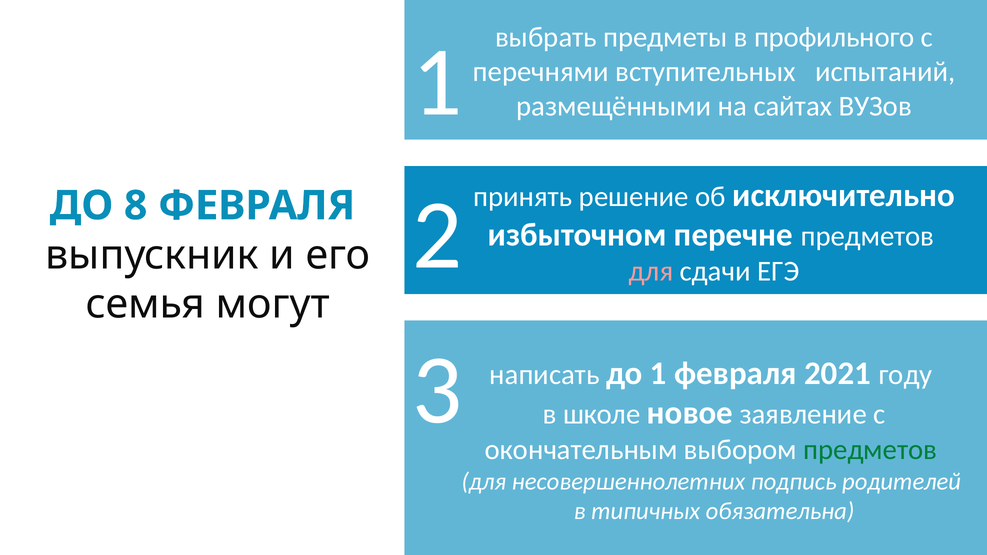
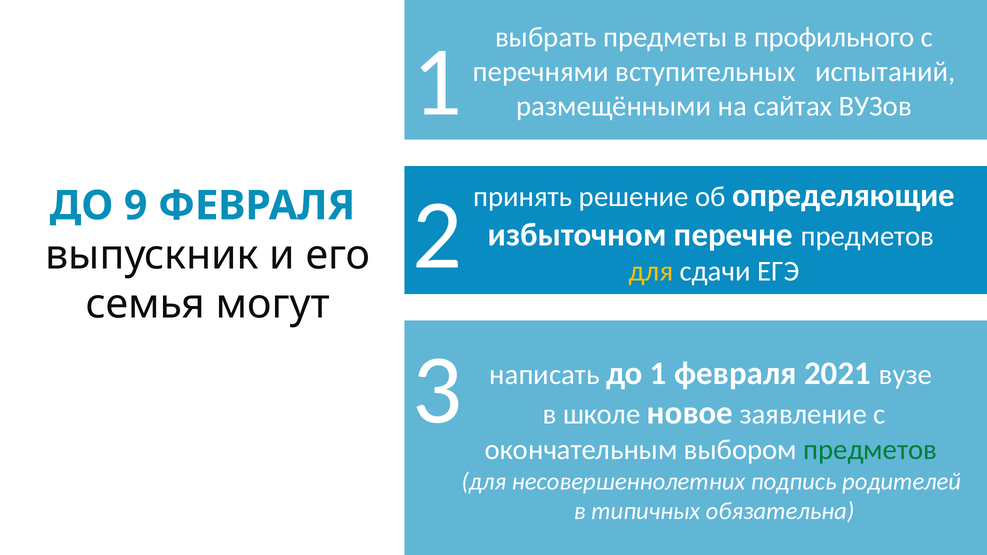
исключительно: исключительно -> определяющие (844, 195)
8: 8 -> 9 (136, 206)
для colour: pink -> yellow (651, 272)
году: году -> вузе (905, 375)
